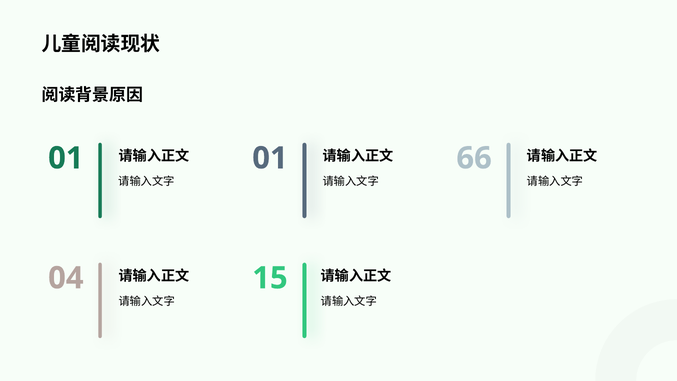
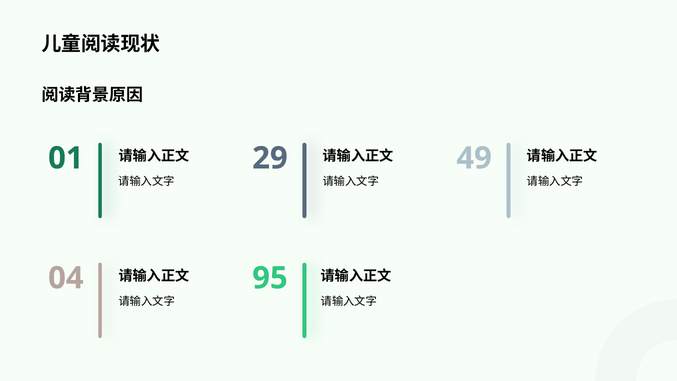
01: 01 -> 29 (270, 158)
66: 66 -> 49 (474, 158)
15: 15 -> 95 (270, 278)
